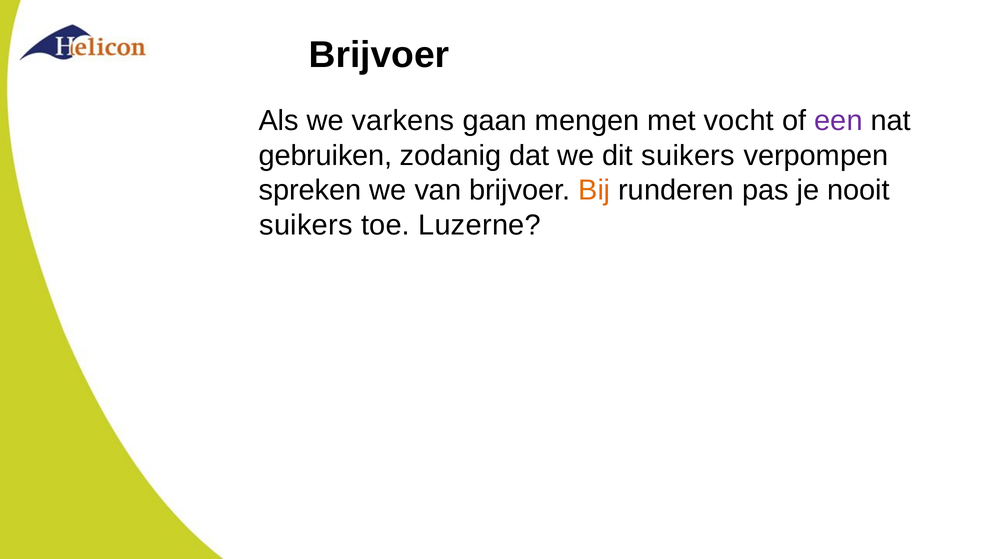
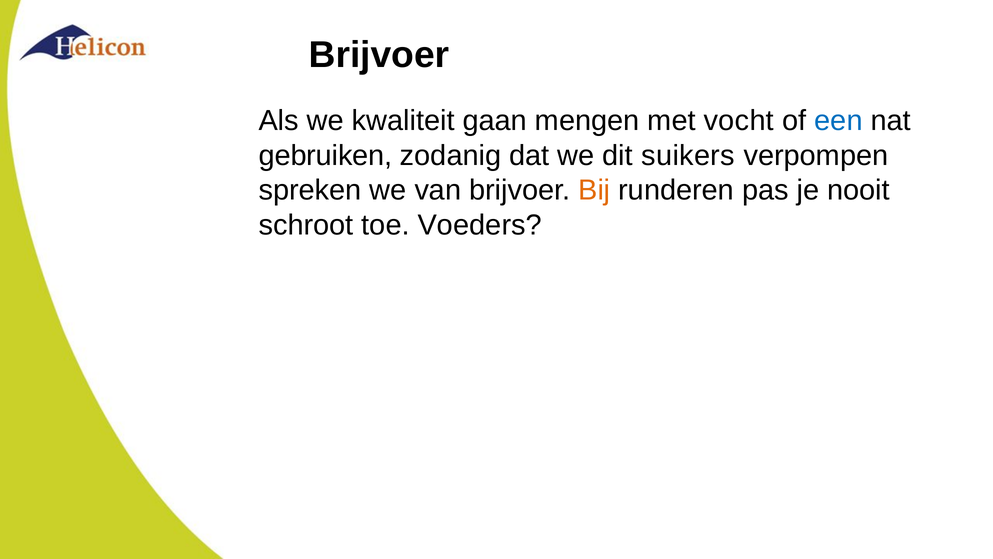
varkens: varkens -> kwaliteit (403, 121)
een colour: purple -> blue (839, 121)
suikers: suikers -> schroot (306, 225)
Luzerne: Luzerne -> Voeders (480, 225)
